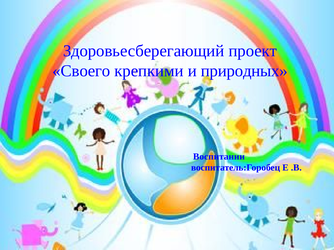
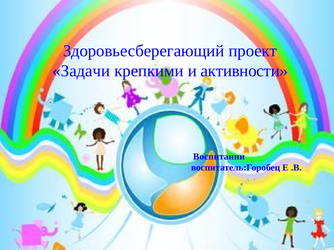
Своего: Своего -> Задачи (81, 71)
природных: природных -> активности (244, 71)
